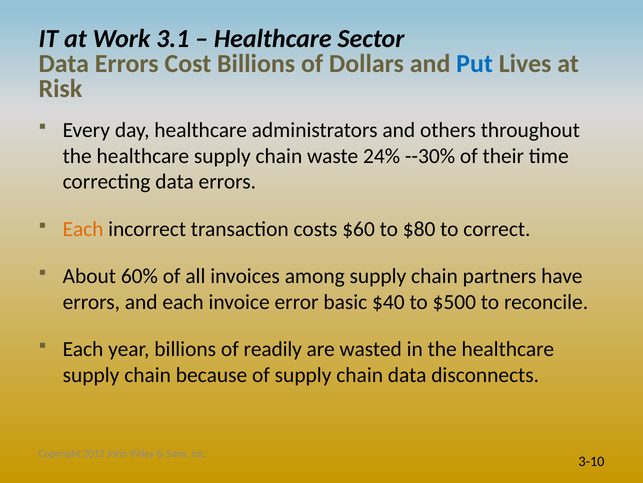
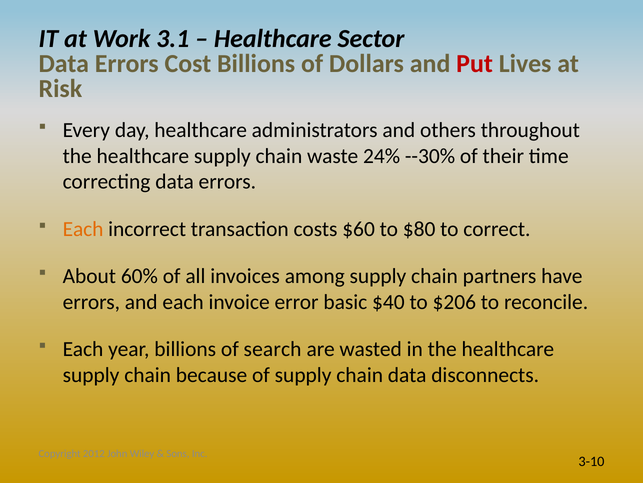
Put colour: blue -> red (475, 64)
$500: $500 -> $206 (454, 302)
readily: readily -> search (273, 349)
